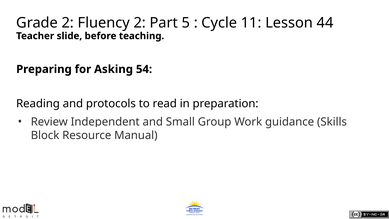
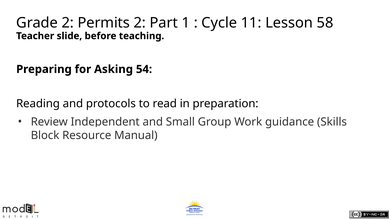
Fluency: Fluency -> Permits (104, 23)
5: 5 -> 1 (186, 23)
44: 44 -> 58 (325, 23)
